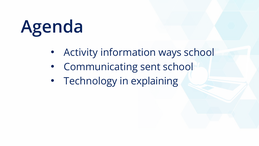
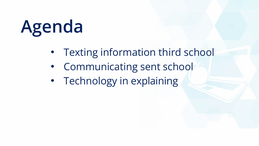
Activity: Activity -> Texting (81, 53)
ways: ways -> third (170, 53)
